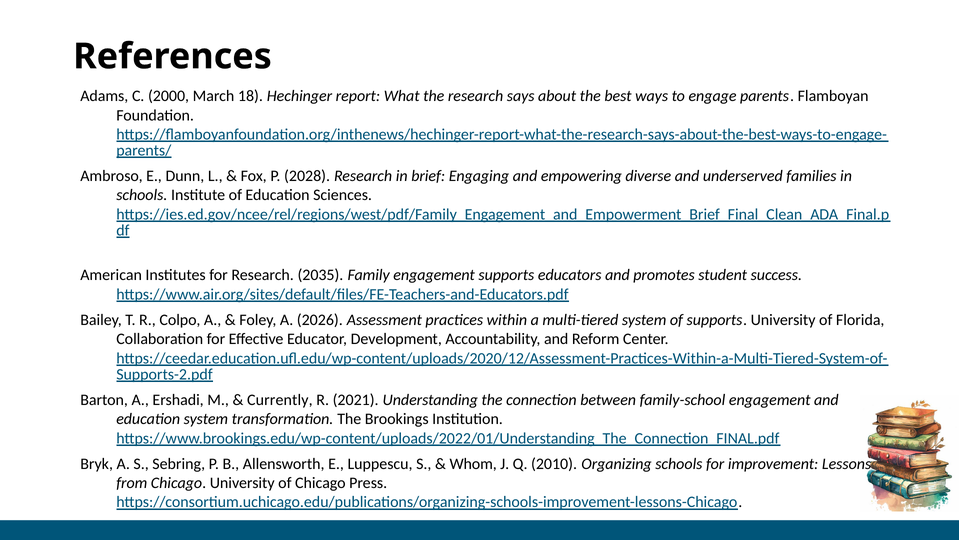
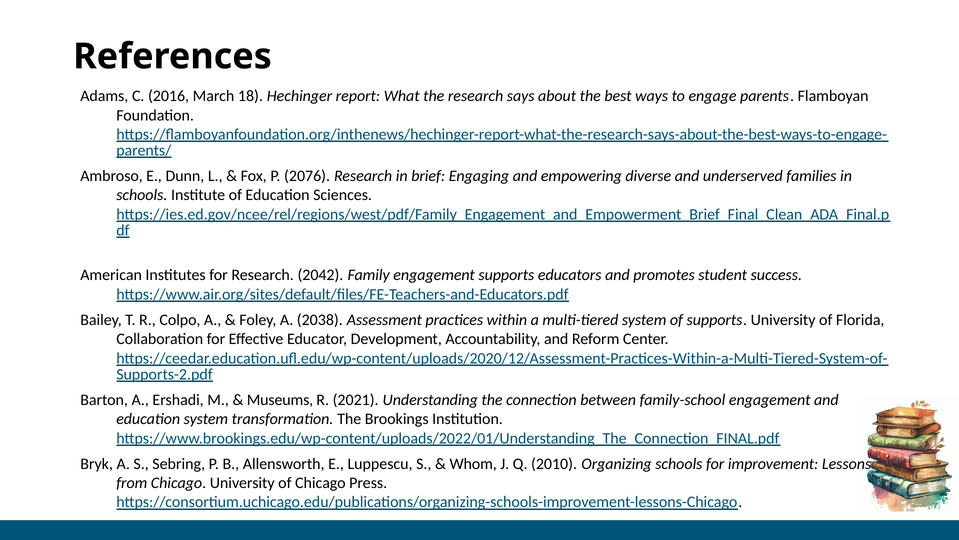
2000: 2000 -> 2016 (169, 96)
2028: 2028 -> 2076 (307, 176)
2035: 2035 -> 2042 (320, 275)
2026: 2026 -> 2038 (320, 320)
Currently: Currently -> Museums (280, 399)
